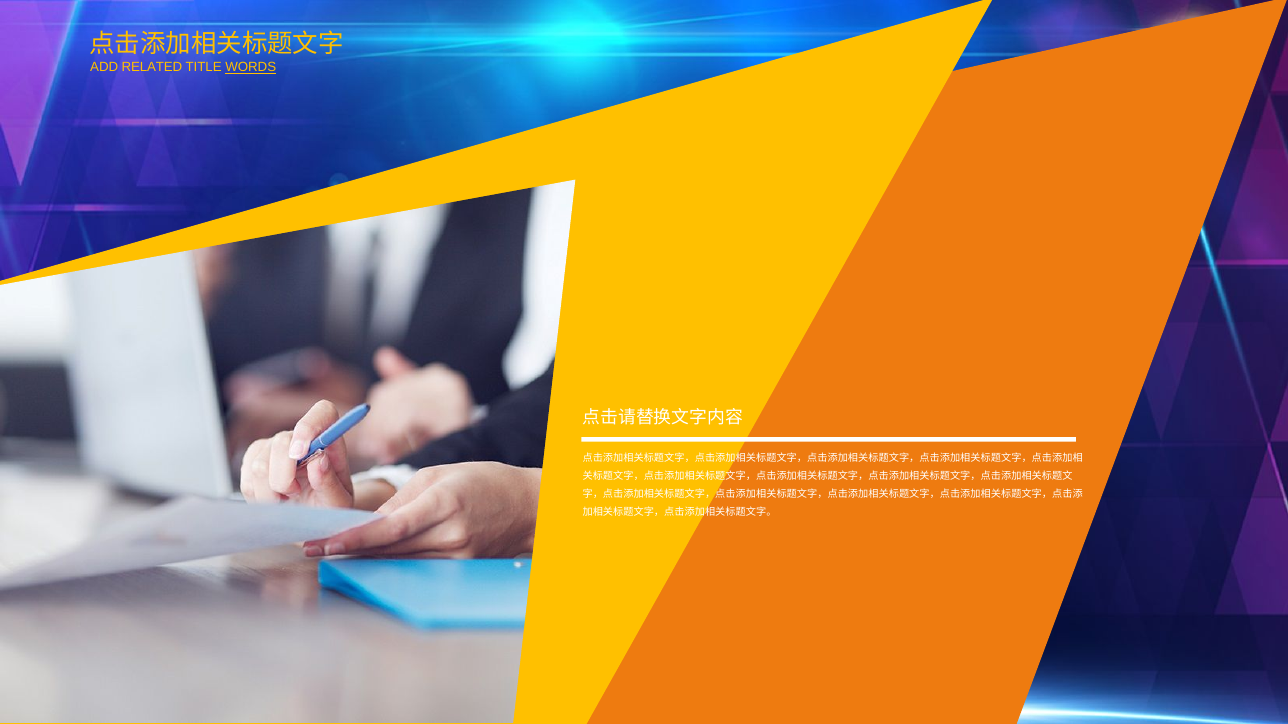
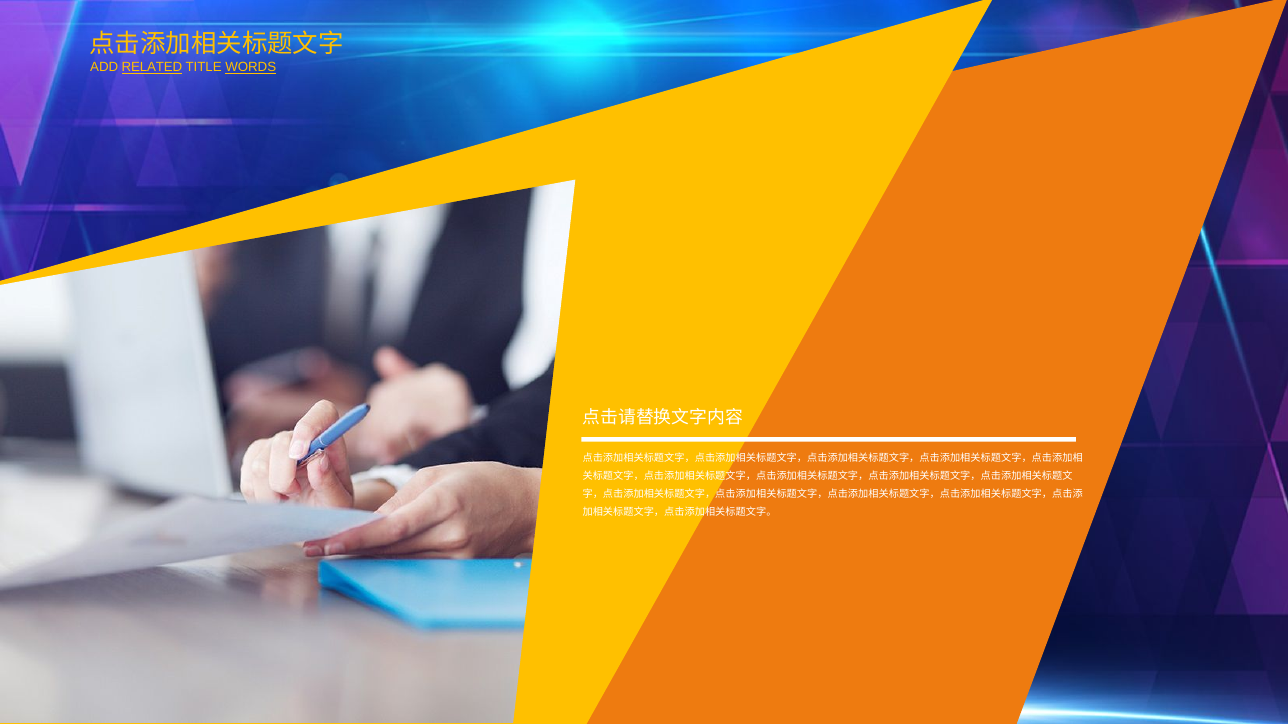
RELATED underline: none -> present (152, 68)
